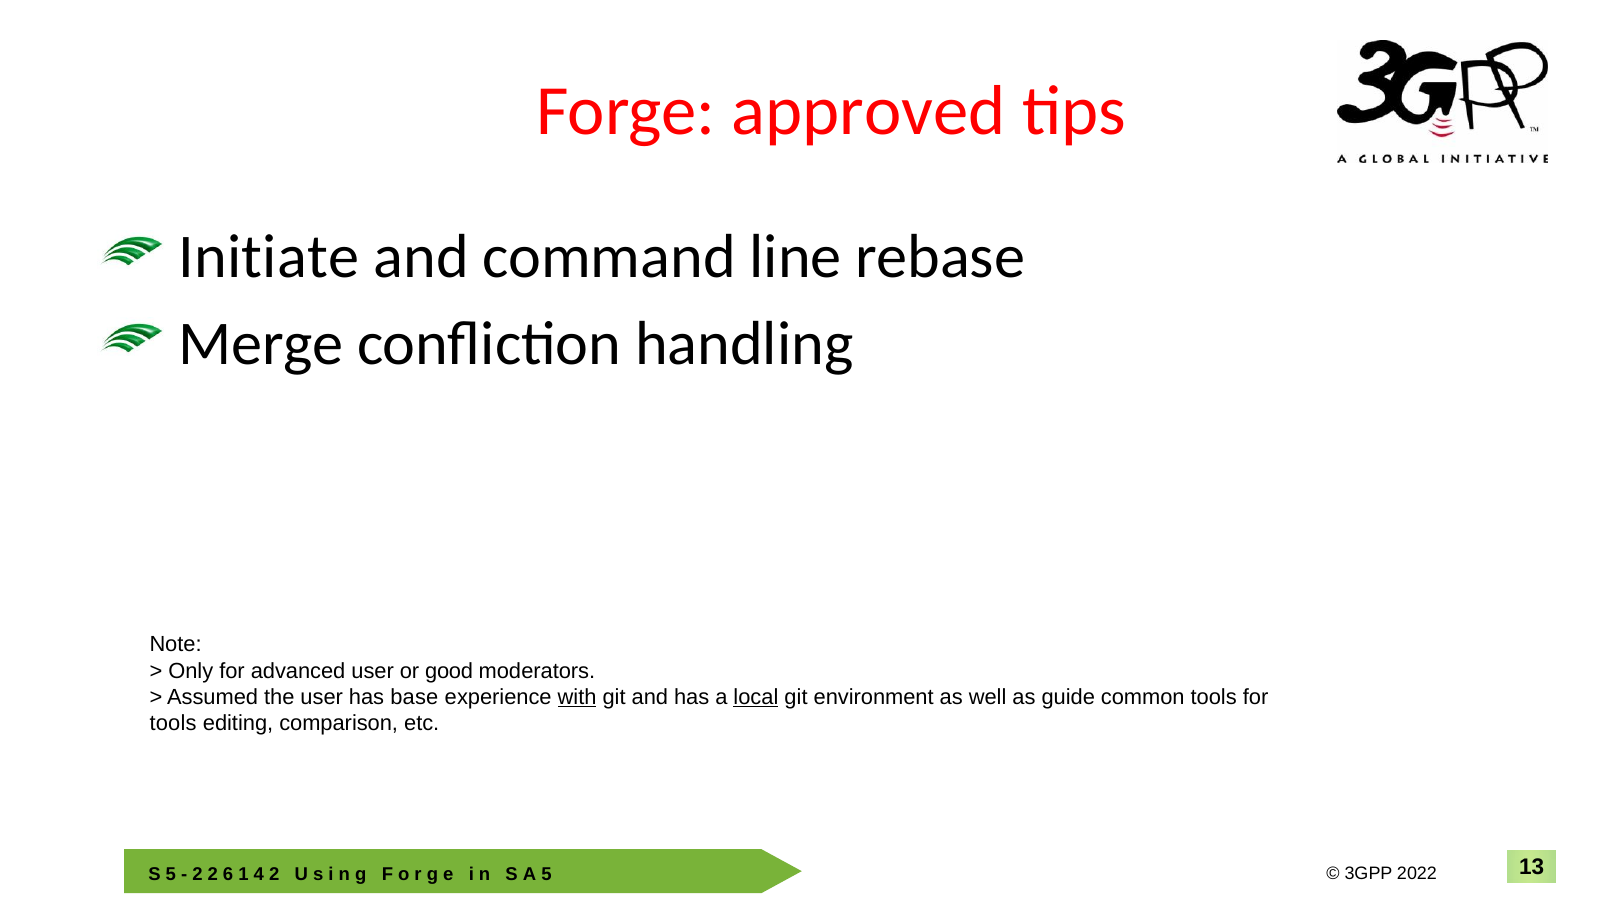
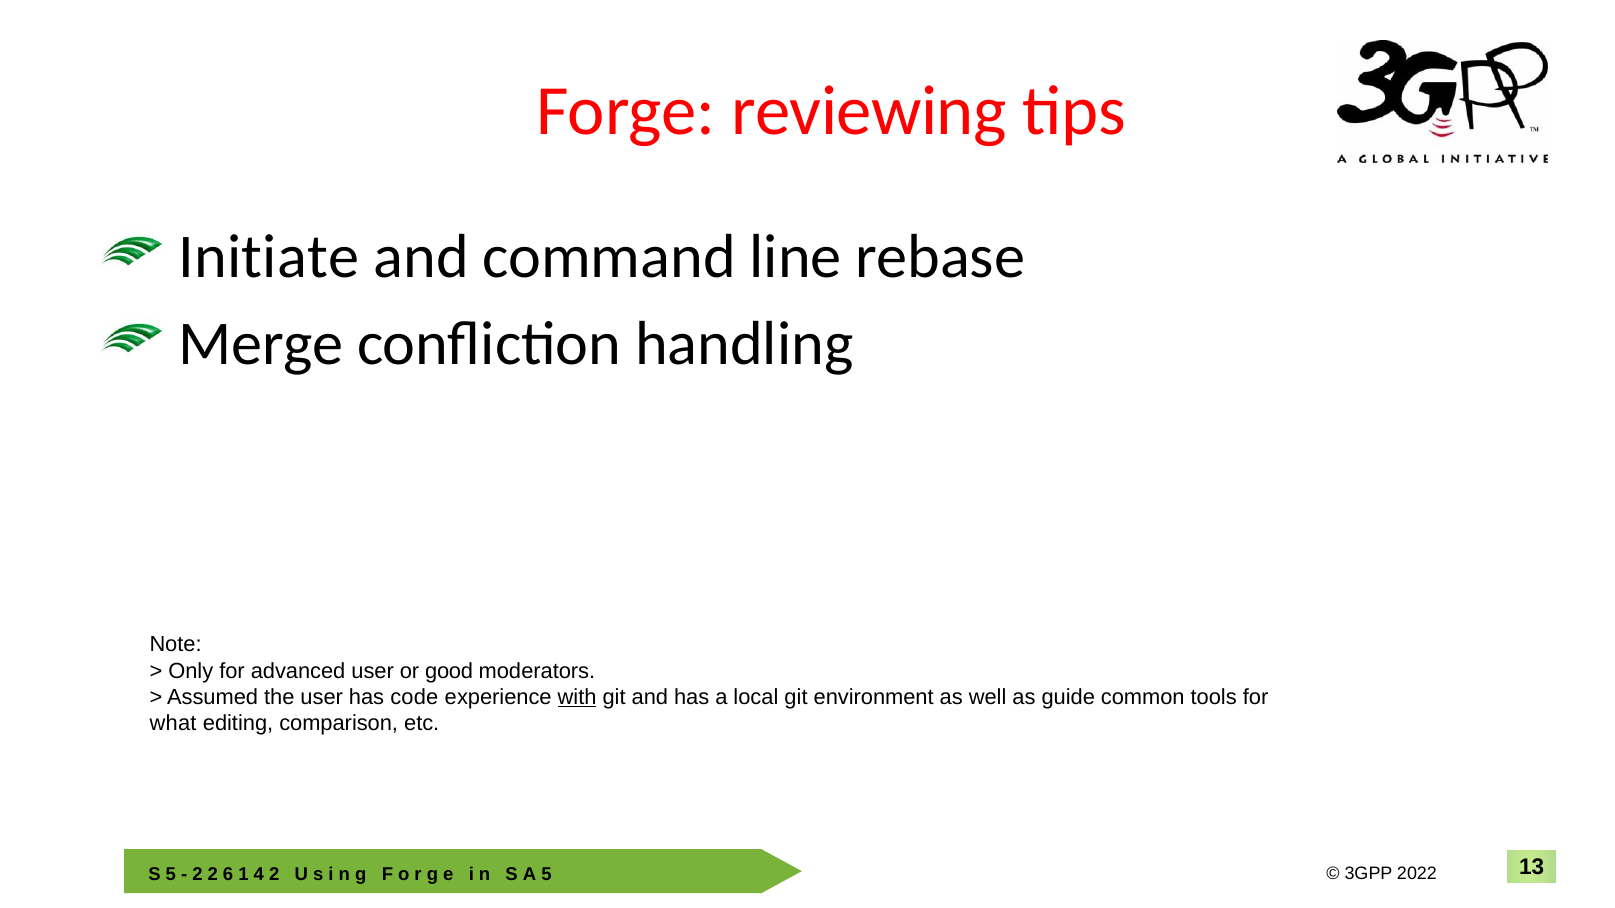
approved: approved -> reviewing (869, 111)
base: base -> code (414, 697)
local underline: present -> none (756, 697)
tools: tools -> what (173, 724)
